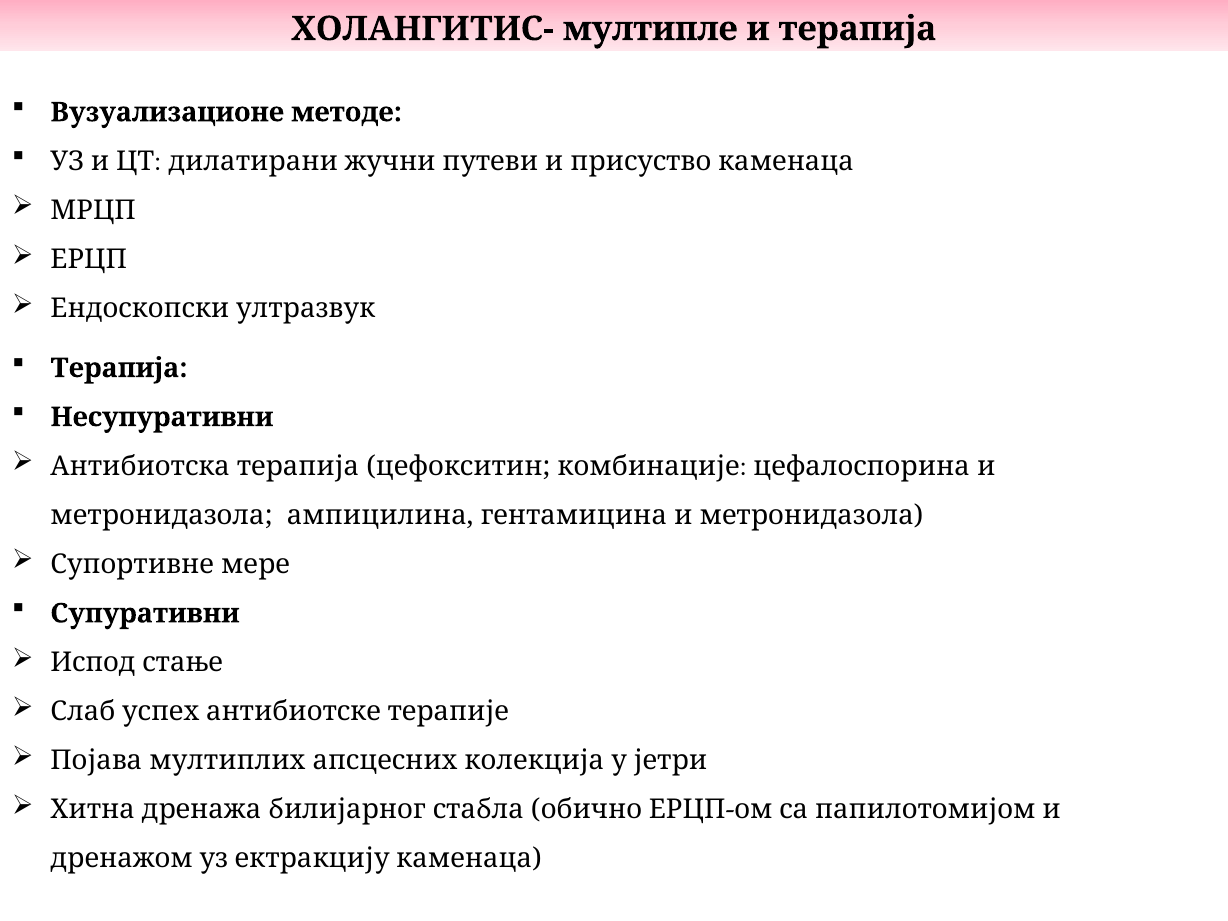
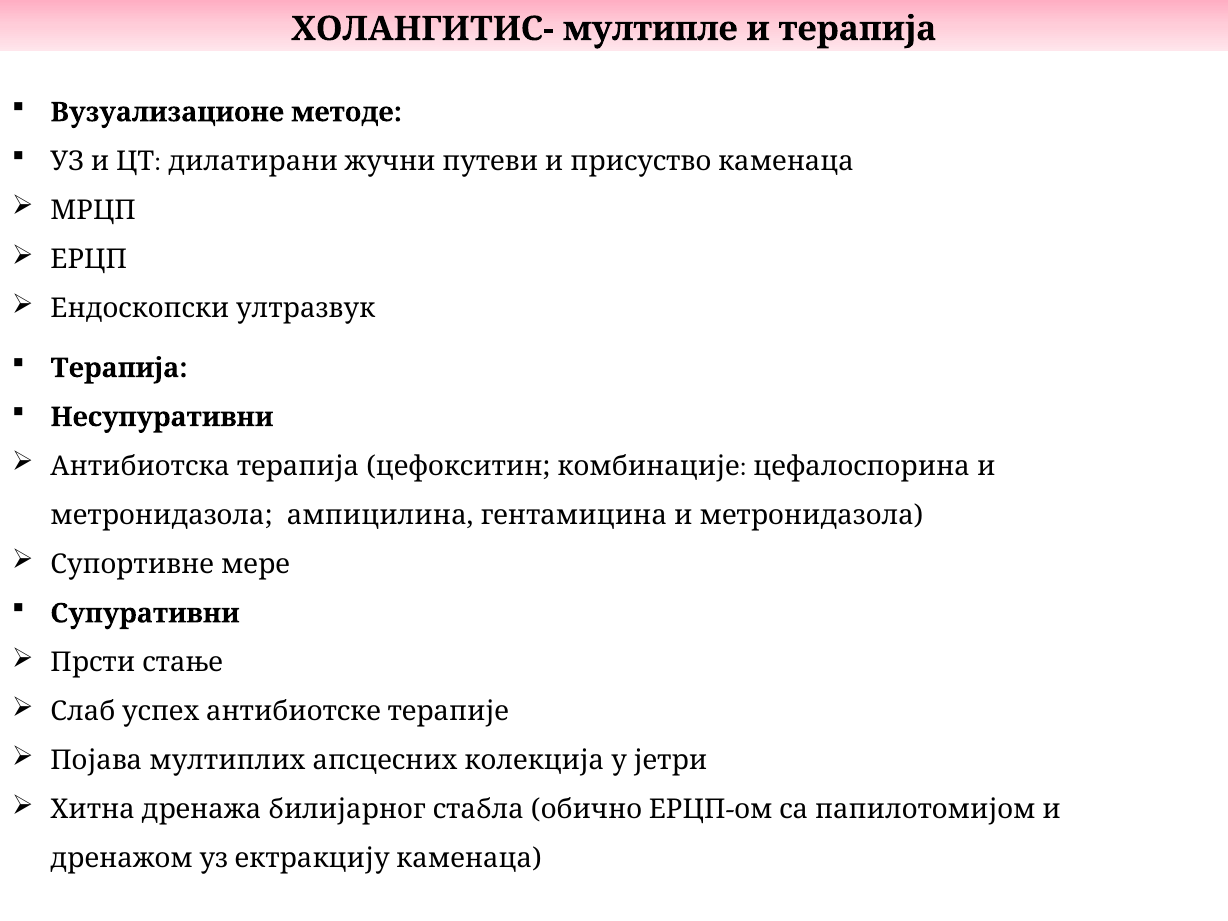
Испод: Испод -> Прсти (93, 663)
